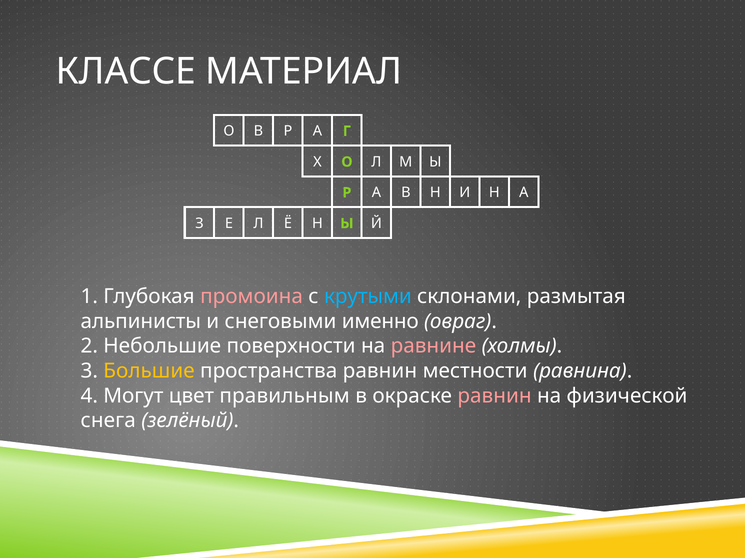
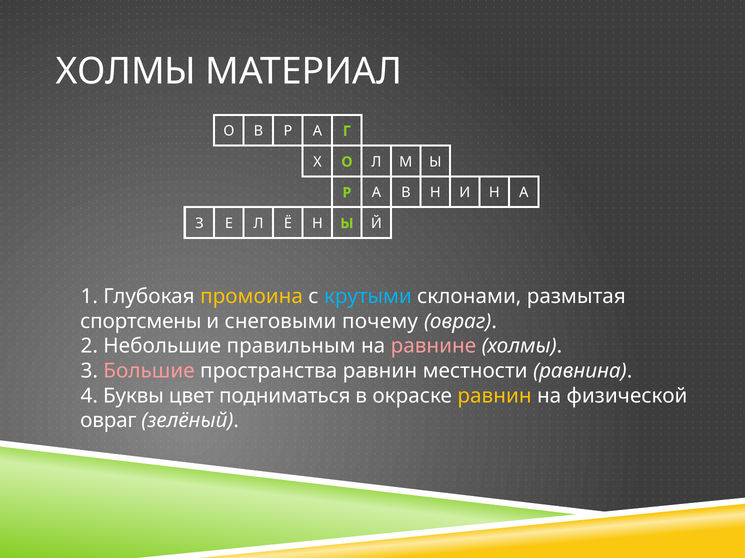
КЛАССЕ: КЛАССЕ -> ХОЛМЫ (126, 72)
промоина colour: pink -> yellow (252, 297)
альпинисты: альпинисты -> спортсмены (141, 322)
именно: именно -> почему (380, 322)
поверхности: поверхности -> правильным (291, 347)
Большие colour: yellow -> pink (149, 371)
Могут: Могут -> Буквы (133, 396)
правильным: правильным -> подниматься (285, 396)
равнин colour: pink -> yellow (495, 396)
снега: снега -> овраг (108, 421)
